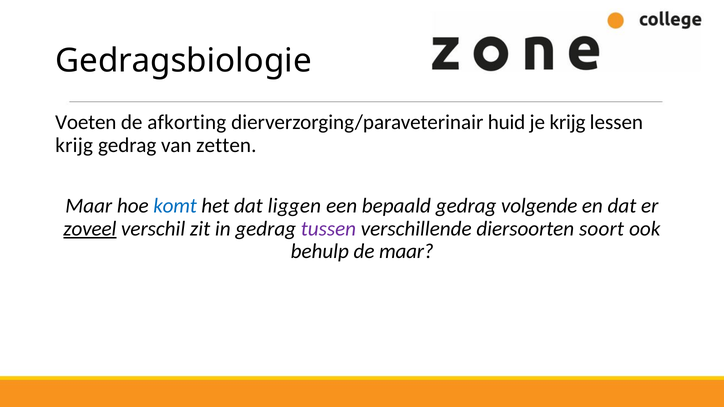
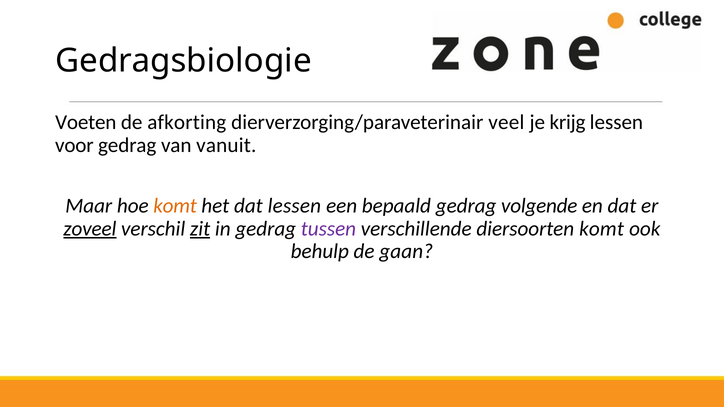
huid: huid -> veel (506, 122)
krijg: krijg -> voor (74, 145)
zetten: zetten -> vanuit (226, 145)
komt colour: blue -> orange (175, 206)
dat liggen: liggen -> lessen (294, 206)
zit underline: none -> present (200, 229)
diersoorten soort: soort -> komt (602, 229)
de maar: maar -> gaan (406, 252)
